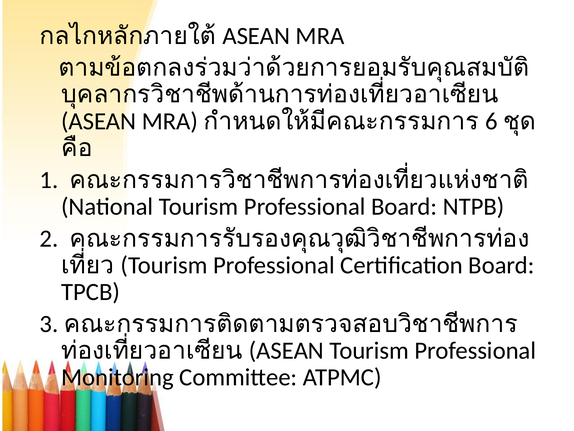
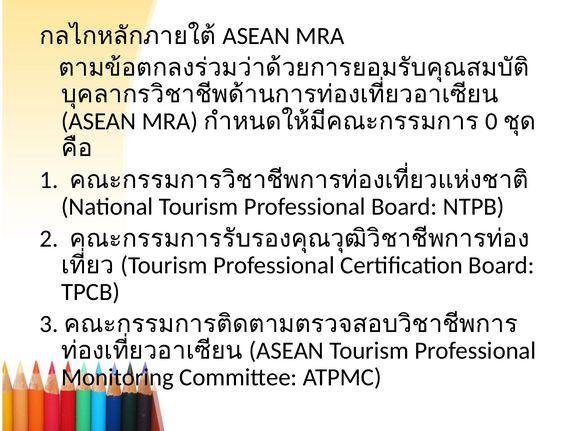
6: 6 -> 0 (491, 121)
